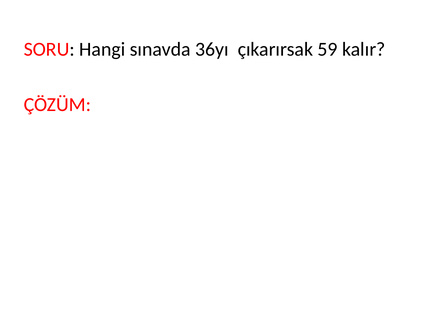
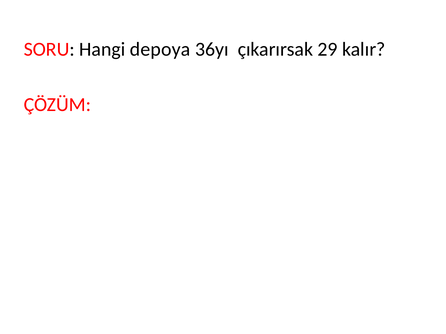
sınavda: sınavda -> depoya (160, 49)
59: 59 -> 29 (328, 49)
